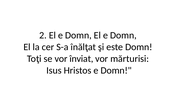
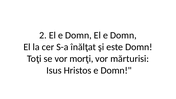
înviat: înviat -> morţi (81, 59)
